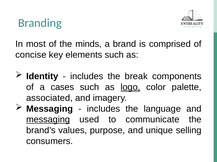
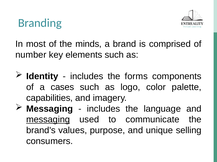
concise: concise -> number (31, 55)
break: break -> forms (136, 77)
logo underline: present -> none (130, 88)
associated: associated -> capabilities (50, 98)
